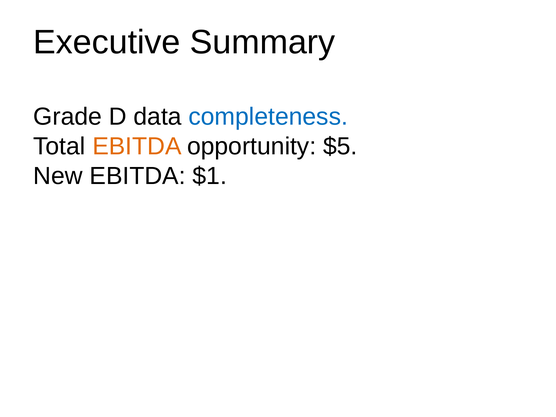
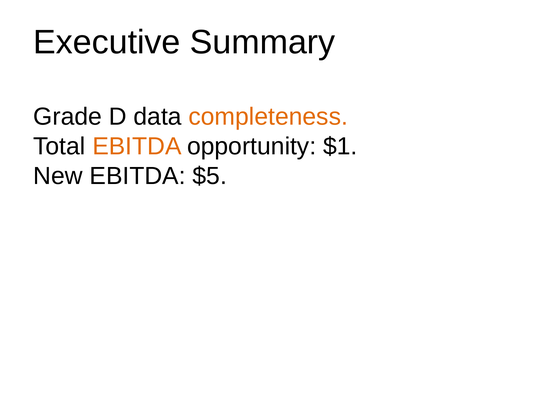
completeness colour: blue -> orange (268, 117)
$5: $5 -> $1 (340, 146)
$1: $1 -> $5 (210, 176)
